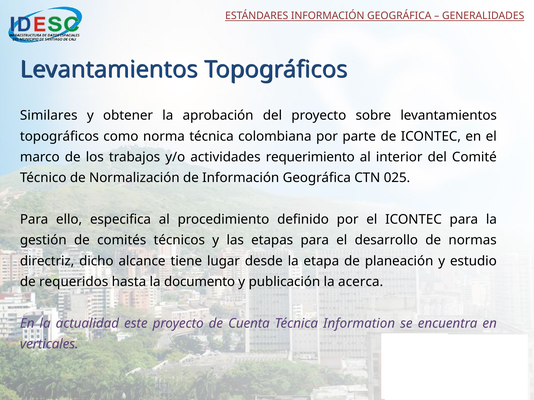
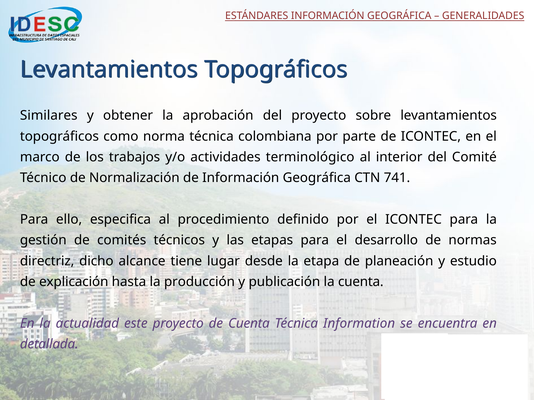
requerimiento: requerimiento -> terminológico (310, 157)
025: 025 -> 741 (397, 178)
requeridos: requeridos -> explicación (74, 282)
documento: documento -> producción (199, 282)
la acerca: acerca -> cuenta (361, 282)
verticales: verticales -> detallada (49, 345)
